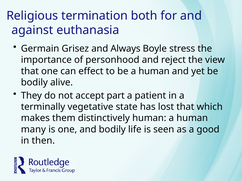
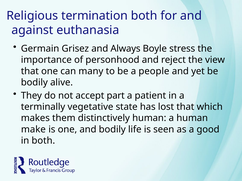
effect: effect -> many (91, 71)
be a human: human -> people (154, 71)
many: many -> make (33, 130)
in then: then -> both (43, 141)
